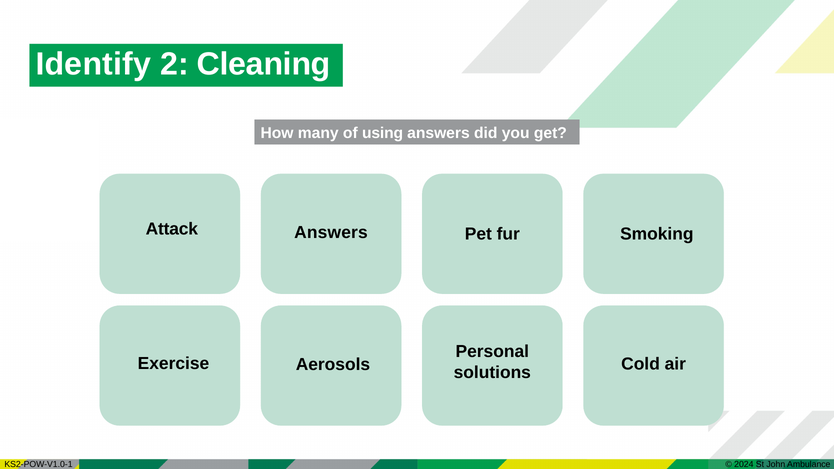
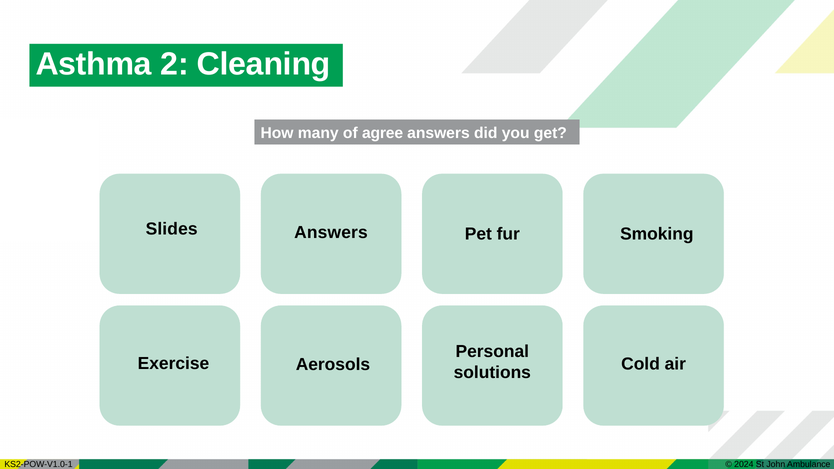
Identify: Identify -> Asthma (94, 64)
using: using -> agree (383, 133)
Attack: Attack -> Slides (172, 229)
